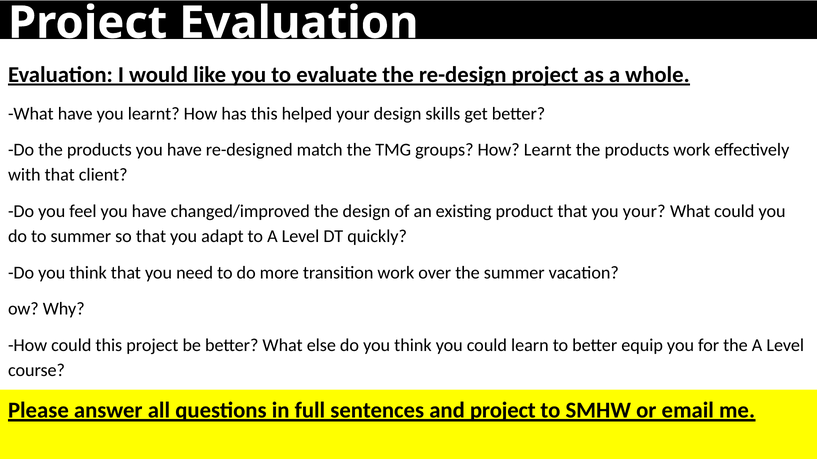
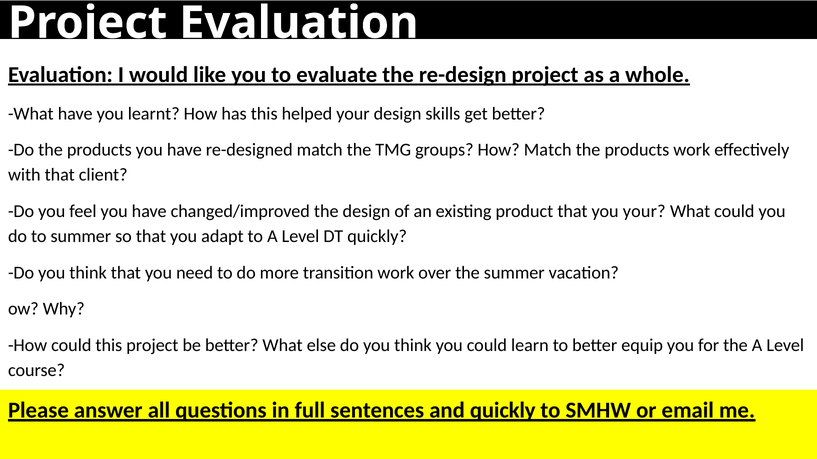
How Learnt: Learnt -> Match (548, 150)
and project: project -> quickly (503, 411)
